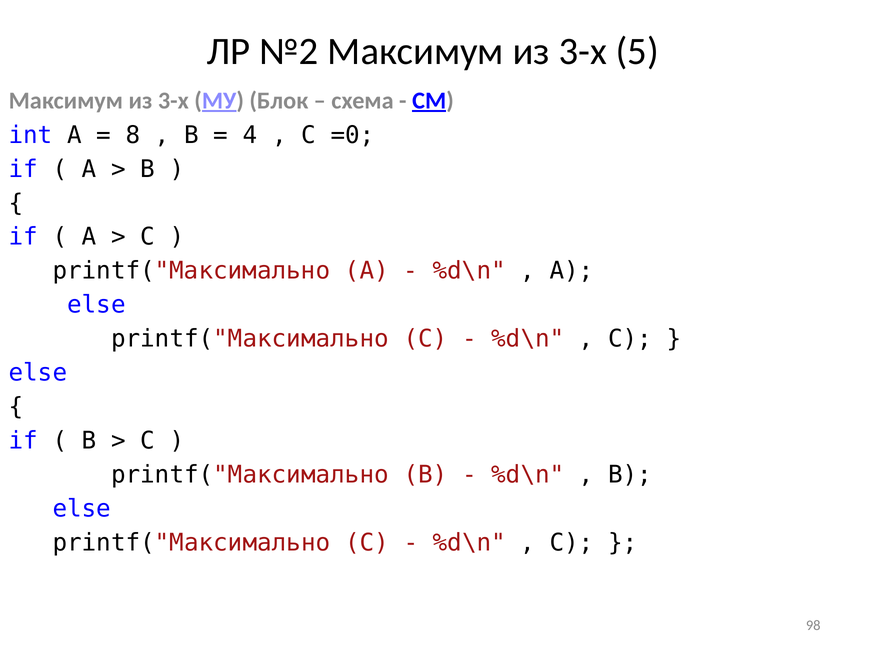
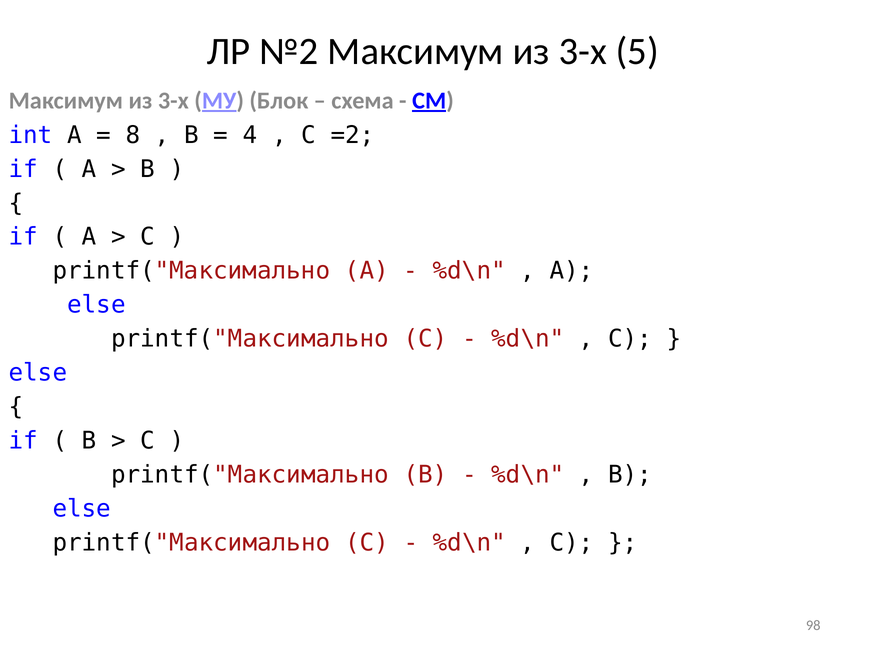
=0: =0 -> =2 (352, 135)
